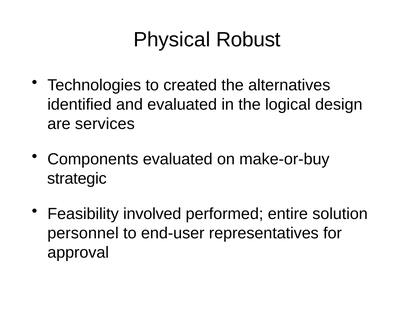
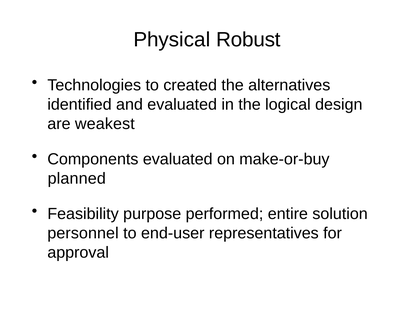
services: services -> weakest (105, 124)
strategic: strategic -> planned (77, 179)
involved: involved -> purpose (152, 214)
